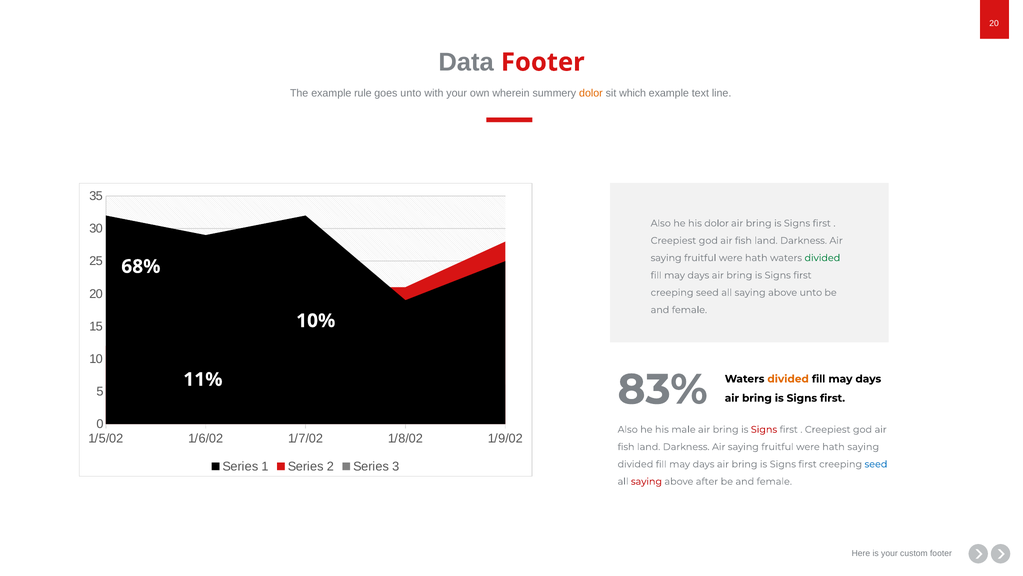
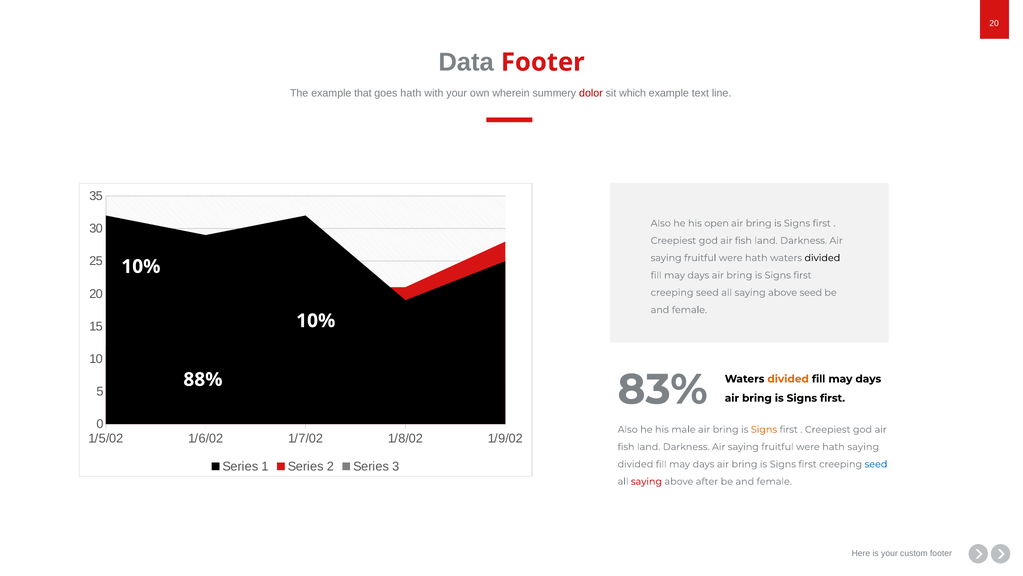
rule: rule -> that (363, 93)
goes unto: unto -> hath (411, 93)
dolor colour: orange -> red (591, 93)
his dolor: dolor -> open (717, 223)
divided colour: green -> black (822, 258)
68%: 68% -> 10% (141, 266)
above unto: unto -> seed (811, 292)
11%: 11% -> 88% (203, 379)
Signs colour: red -> orange (764, 429)
